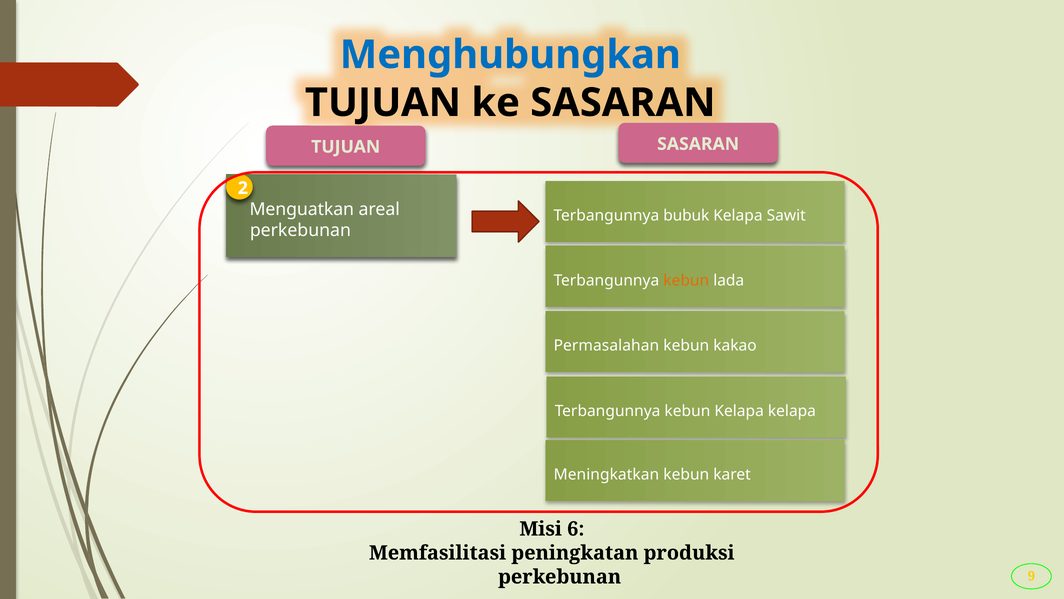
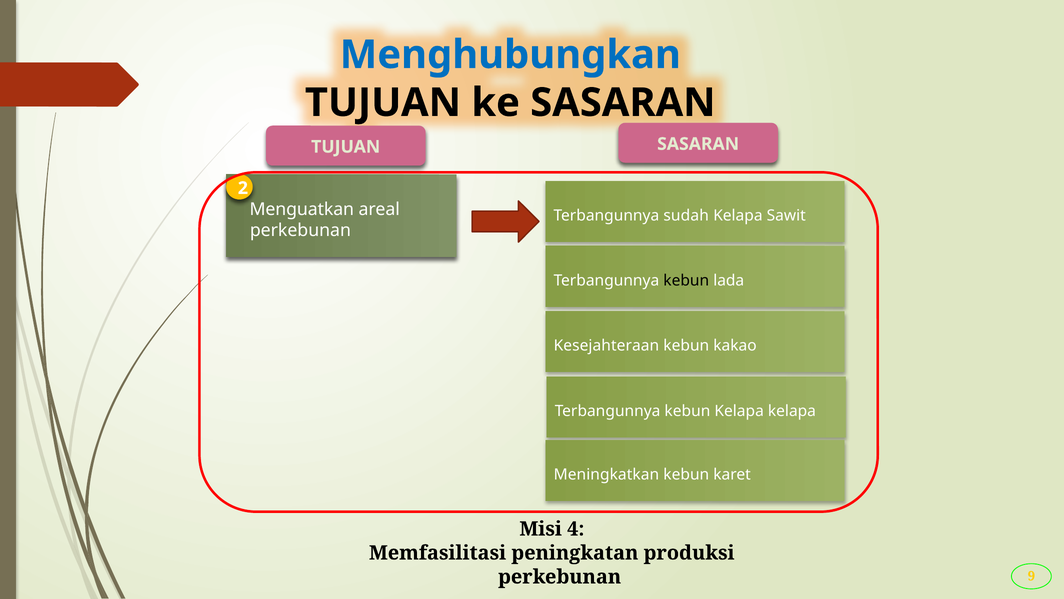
bubuk: bubuk -> sudah (686, 215)
kebun colour: orange -> black (686, 280)
Permasalahan: Permasalahan -> Kesejahteraan (606, 345)
6: 6 -> 4 (576, 529)
